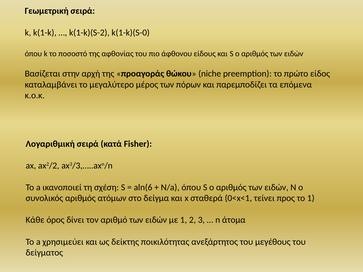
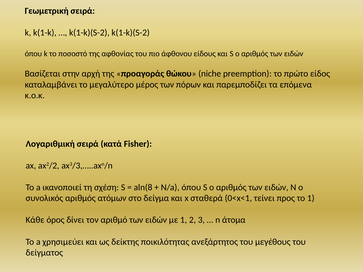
k(1-k)(S-2 k(1-k)(S-0: k(1-k)(S-0 -> k(1-k)(S-2 (131, 33)
aln(6: aln(6 -> aln(8 (143, 188)
